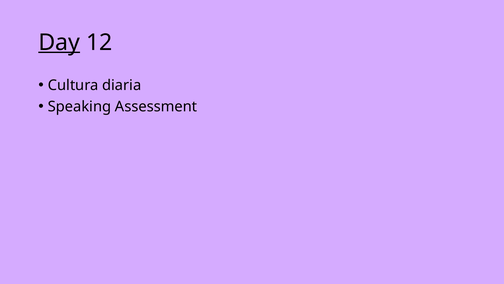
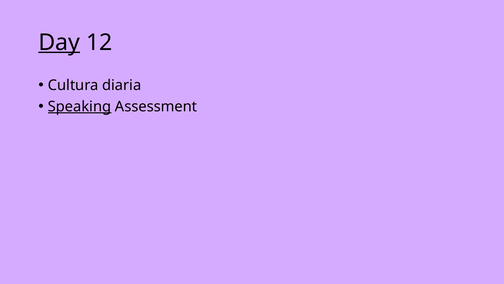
Speaking underline: none -> present (80, 106)
